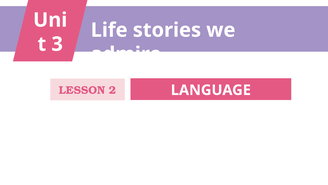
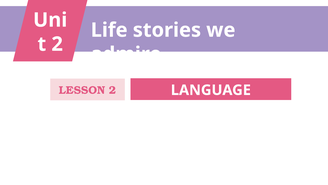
3: 3 -> 2 (57, 44)
